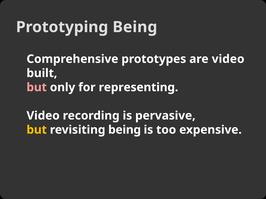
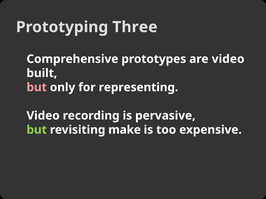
Prototyping Being: Being -> Three (135, 27)
but colour: yellow -> light green (37, 130)
revisiting being: being -> make (125, 130)
